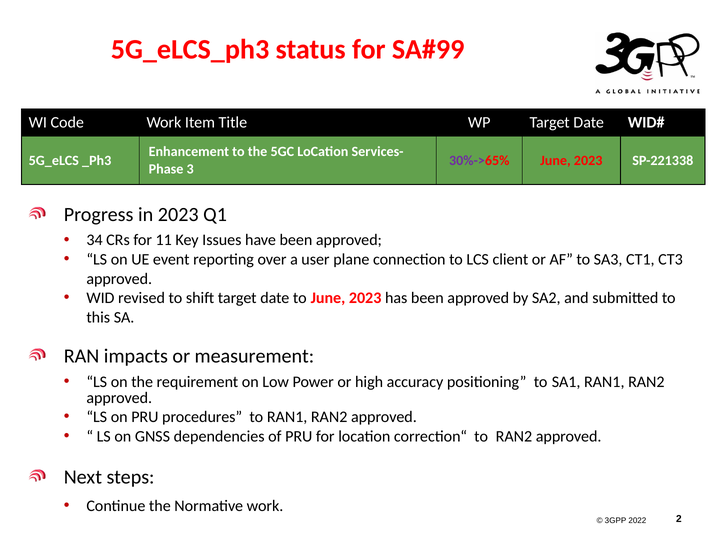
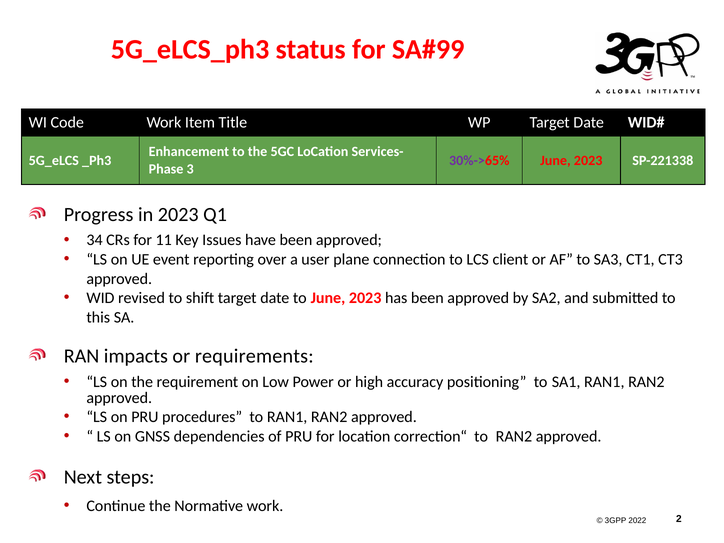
measurement: measurement -> requirements (254, 356)
